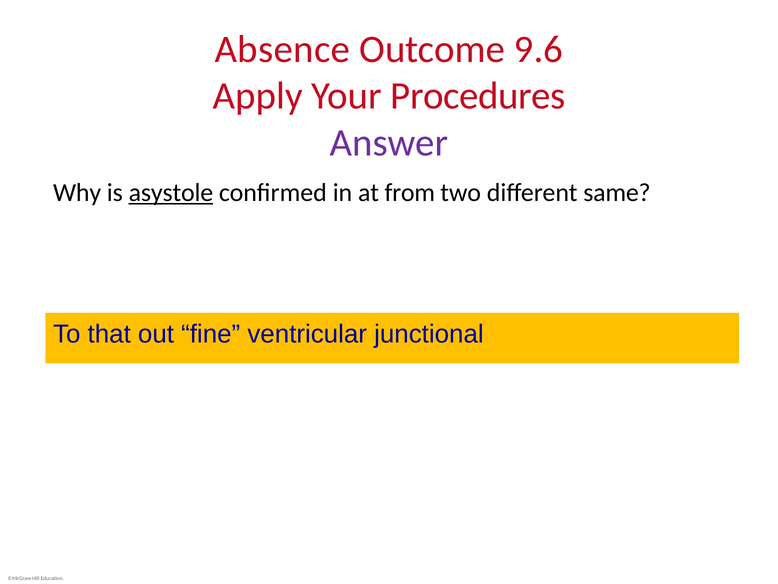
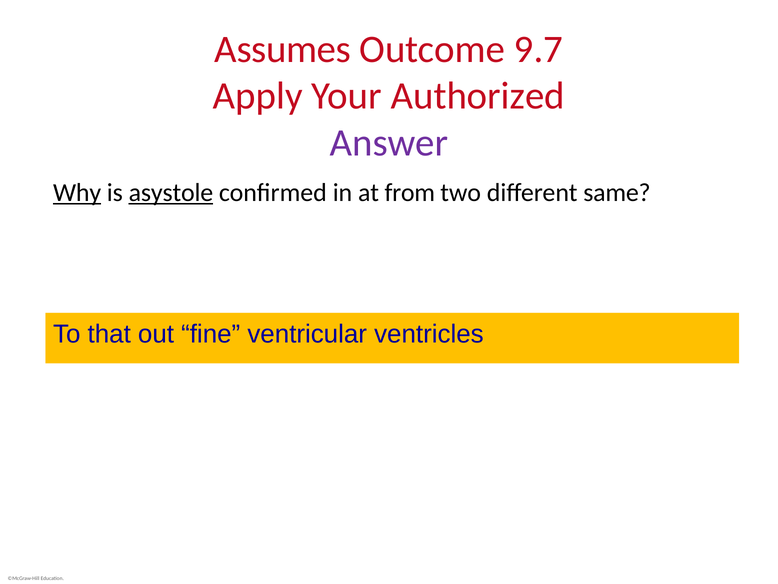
Absence: Absence -> Assumes (283, 49)
9.6: 9.6 -> 9.7 (538, 49)
Procedures: Procedures -> Authorized (478, 96)
Why underline: none -> present (77, 192)
junctional: junctional -> ventricles (429, 334)
